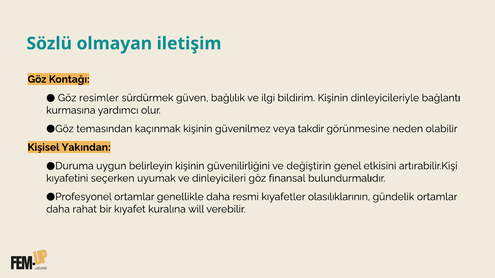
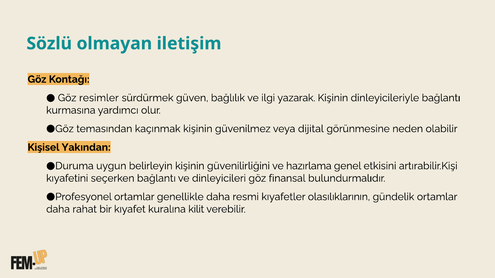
bildirim: bildirim -> yazarak (296, 98)
takdir: takdir -> dijital (311, 129)
değiştirin: değiştirin -> hazırlama (309, 166)
seçerken uyumak: uyumak -> bağlantı (156, 178)
will: will -> kilit (196, 209)
